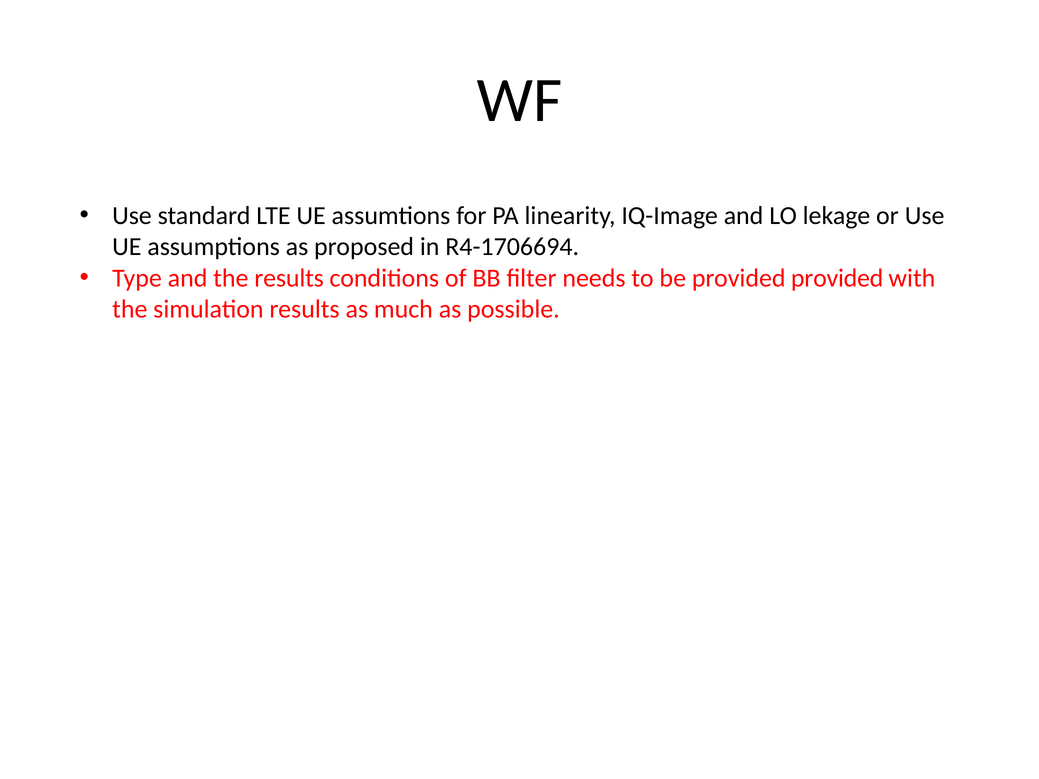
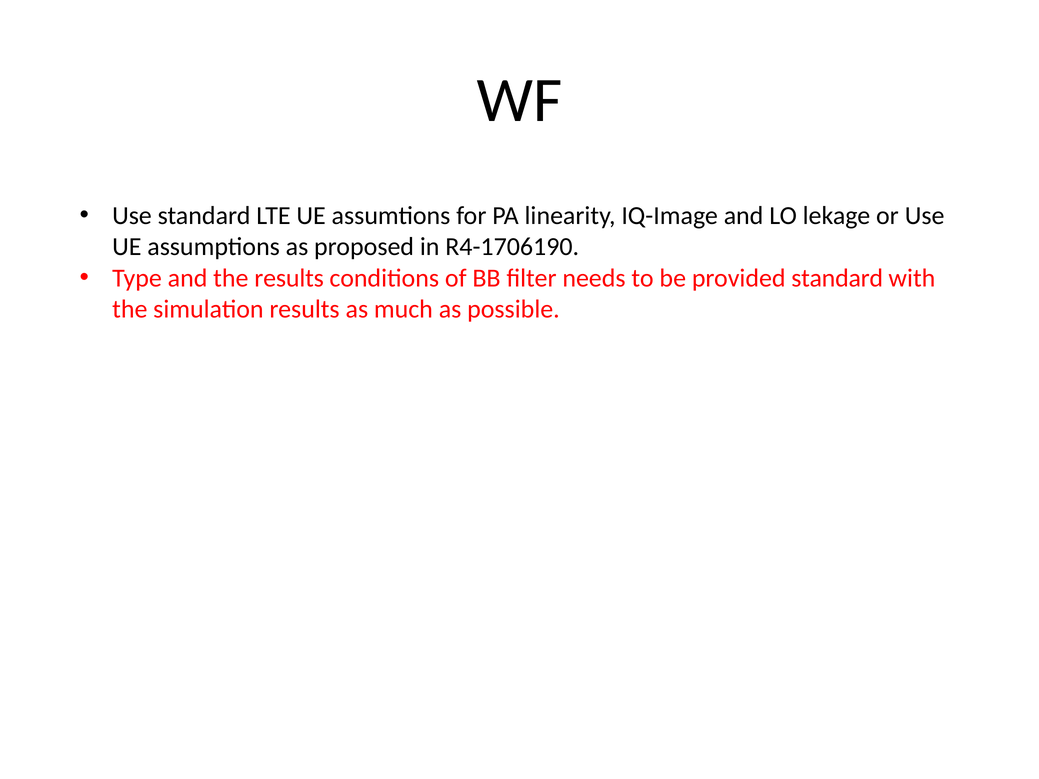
R4-1706694: R4-1706694 -> R4-1706190 (512, 247)
provided provided: provided -> standard (837, 278)
